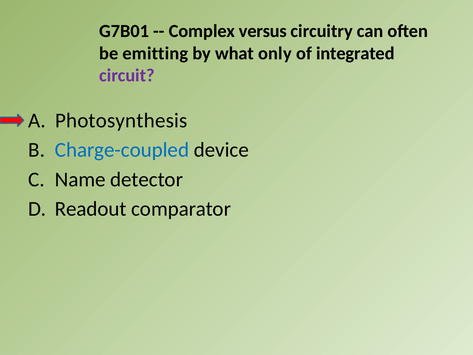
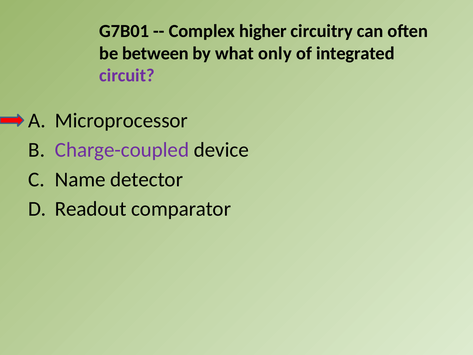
versus: versus -> higher (263, 31)
emitting: emitting -> between (155, 53)
Photosynthesis: Photosynthesis -> Microprocessor (121, 120)
Charge-coupled colour: blue -> purple (122, 150)
